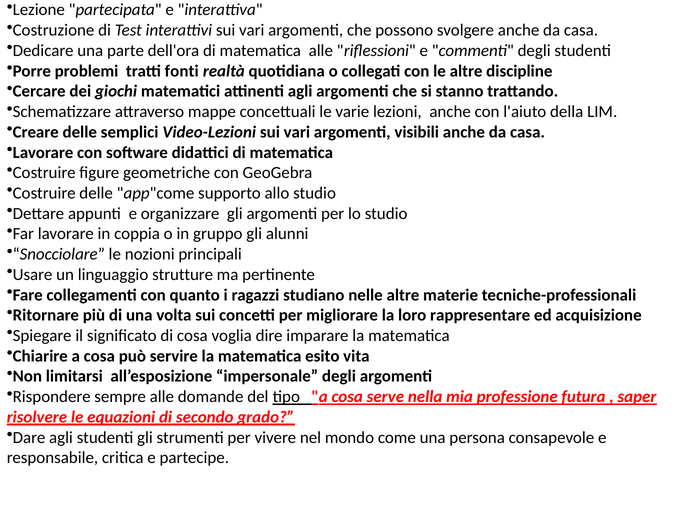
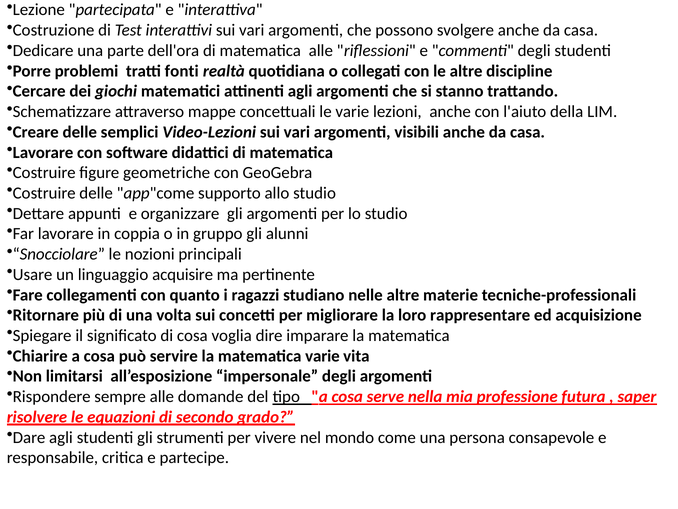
strutture: strutture -> acquisire (183, 274)
matematica esito: esito -> varie (322, 356)
